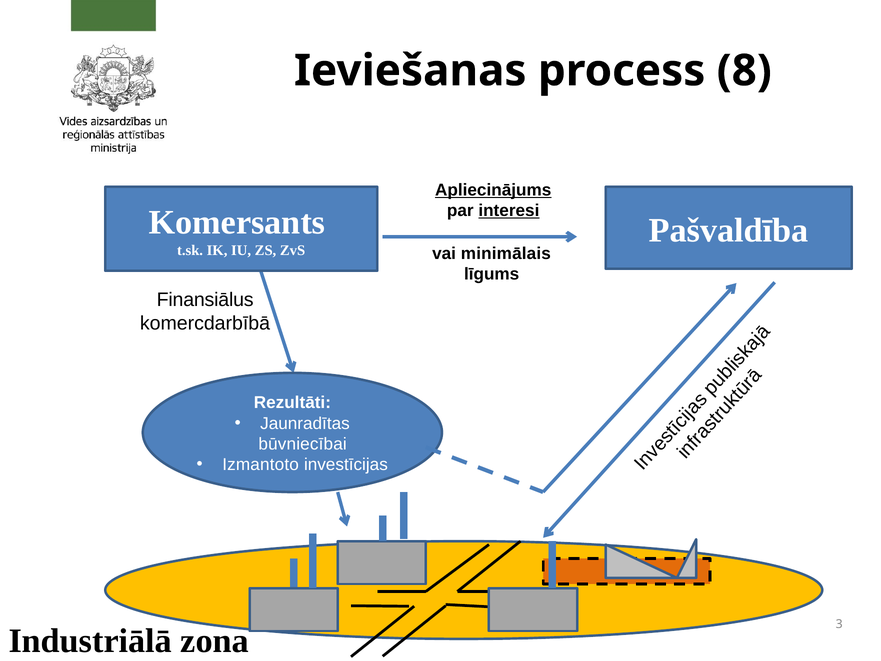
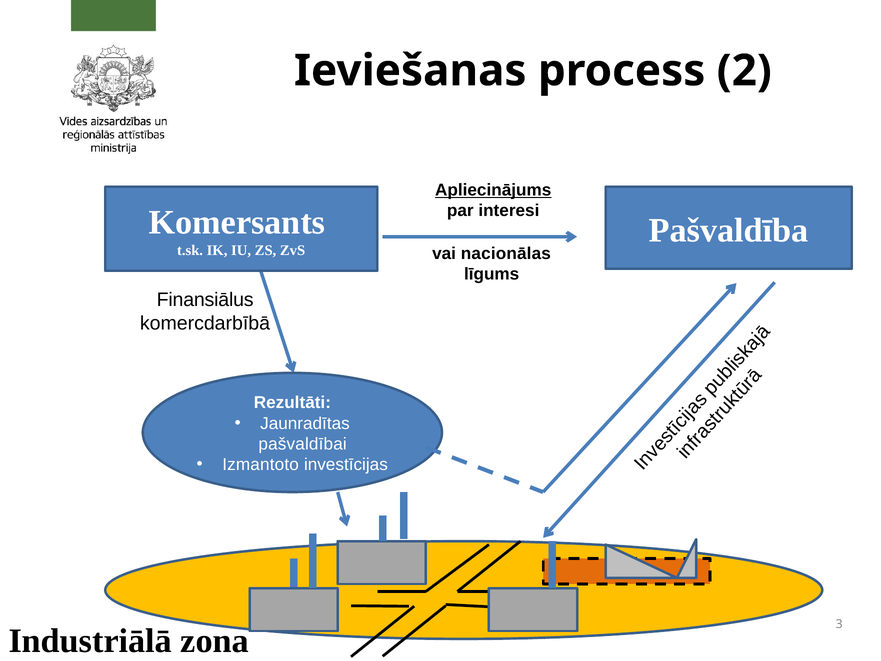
8: 8 -> 2 (744, 71)
interesi underline: present -> none (509, 211)
minimālais: minimālais -> nacionālas (506, 254)
būvniecībai: būvniecībai -> pašvaldībai (303, 444)
